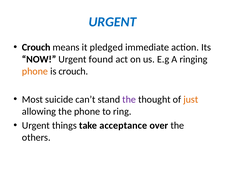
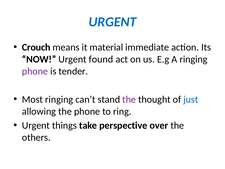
pledged: pledged -> material (106, 47)
phone colour: orange -> purple (35, 71)
is crouch: crouch -> tender (73, 71)
Most suicide: suicide -> ringing (59, 99)
just colour: orange -> blue (191, 99)
acceptance: acceptance -> perspective (123, 125)
